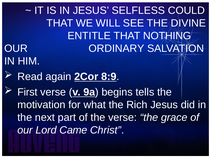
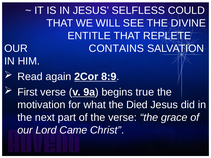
NOTHING: NOTHING -> REPLETE (167, 36)
ORDINARY: ORDINARY -> CONTAINS (116, 48)
tells: tells -> true (145, 92)
Rich: Rich -> Died (137, 105)
